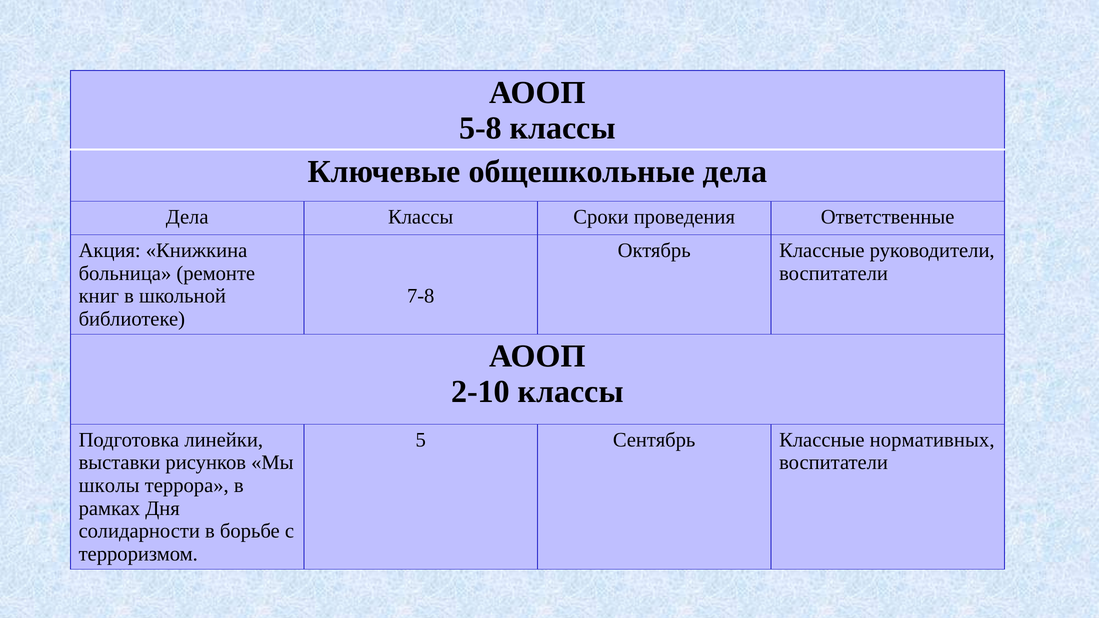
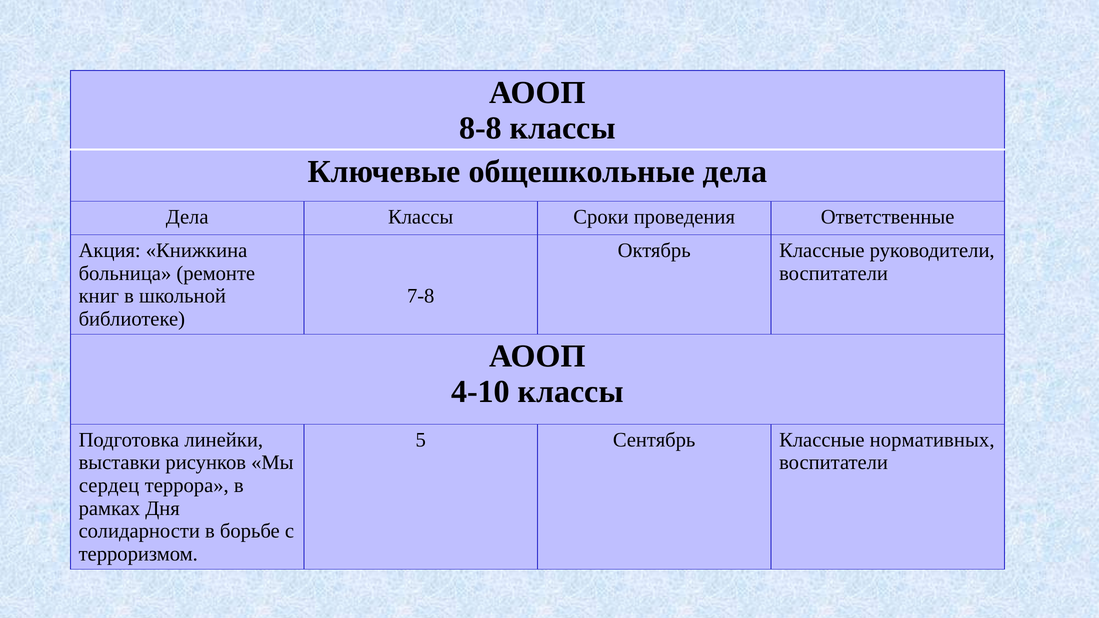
5-8: 5-8 -> 8-8 (481, 128)
2-10: 2-10 -> 4-10 (481, 392)
школы: школы -> сердец (109, 486)
